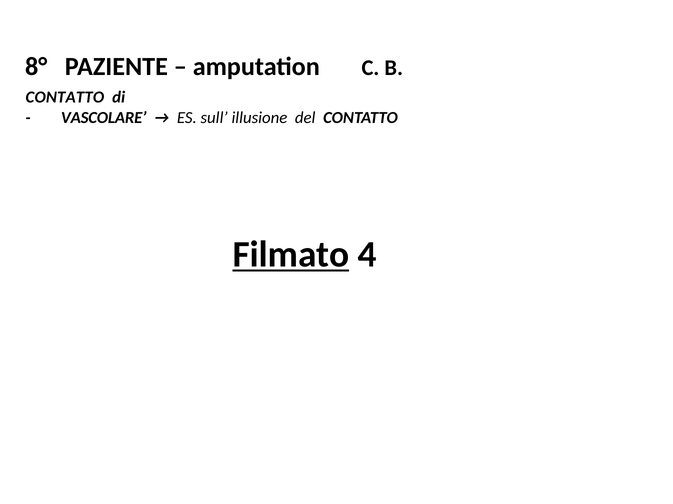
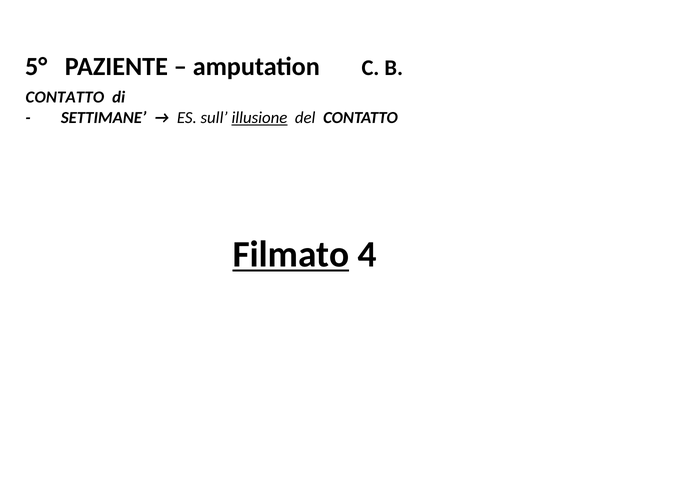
8°: 8° -> 5° (36, 67)
VASCOLARE: VASCOLARE -> SETTIMANE (104, 118)
illusione underline: none -> present (259, 118)
